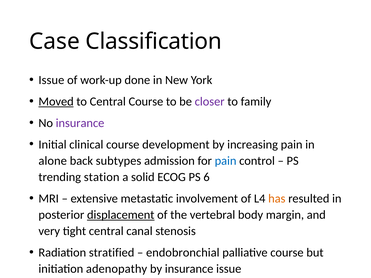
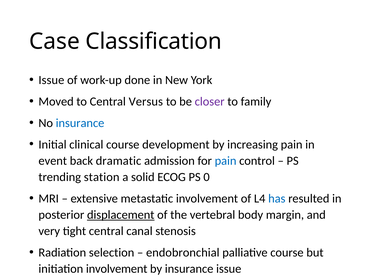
Moved underline: present -> none (56, 102)
Central Course: Course -> Versus (146, 102)
insurance colour: purple -> blue (80, 123)
alone: alone -> event (53, 161)
subtypes: subtypes -> dramatic (119, 161)
6: 6 -> 0 (207, 177)
has colour: orange -> blue (277, 199)
stratified: stratified -> selection (112, 253)
initiation adenopathy: adenopathy -> involvement (117, 269)
